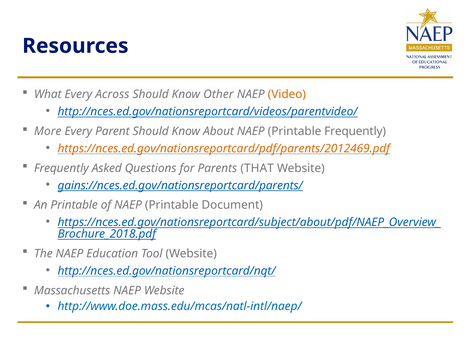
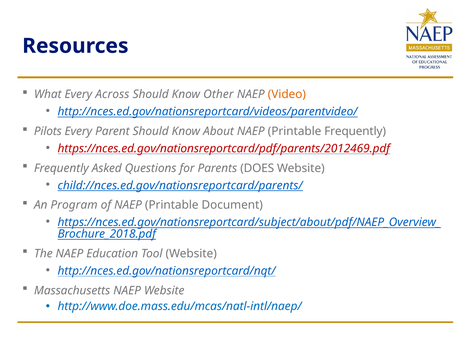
More: More -> Pilots (48, 131)
https://nces.ed.gov/nationsreportcard/pdf/parents/2012469.pdf colour: orange -> red (224, 149)
THAT: THAT -> DOES (257, 168)
gains://nces.ed.gov/nationsreportcard/parents/: gains://nces.ed.gov/nationsreportcard/parents/ -> child://nces.ed.gov/nationsreportcard/parents/ (180, 186)
An Printable: Printable -> Program (74, 205)
